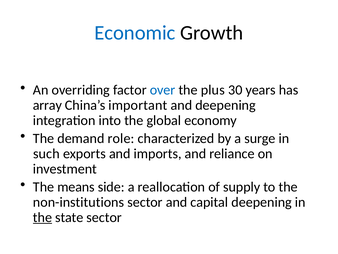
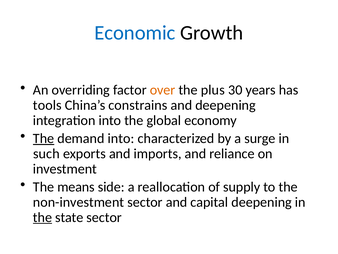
over colour: blue -> orange (163, 90)
array: array -> tools (47, 105)
important: important -> constrains (138, 105)
The underline: none -> present (44, 138)
demand role: role -> into (121, 138)
non-institutions: non-institutions -> non-investment (79, 202)
